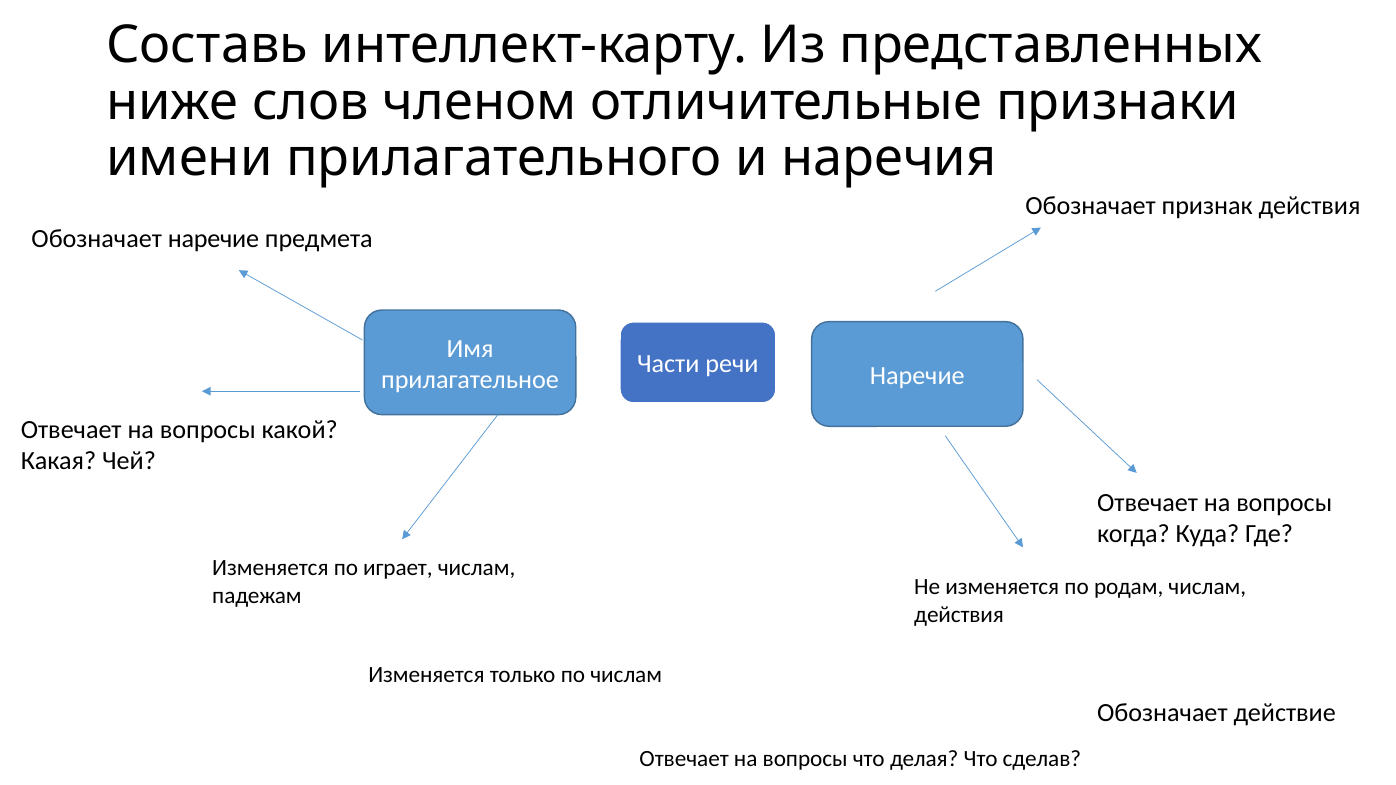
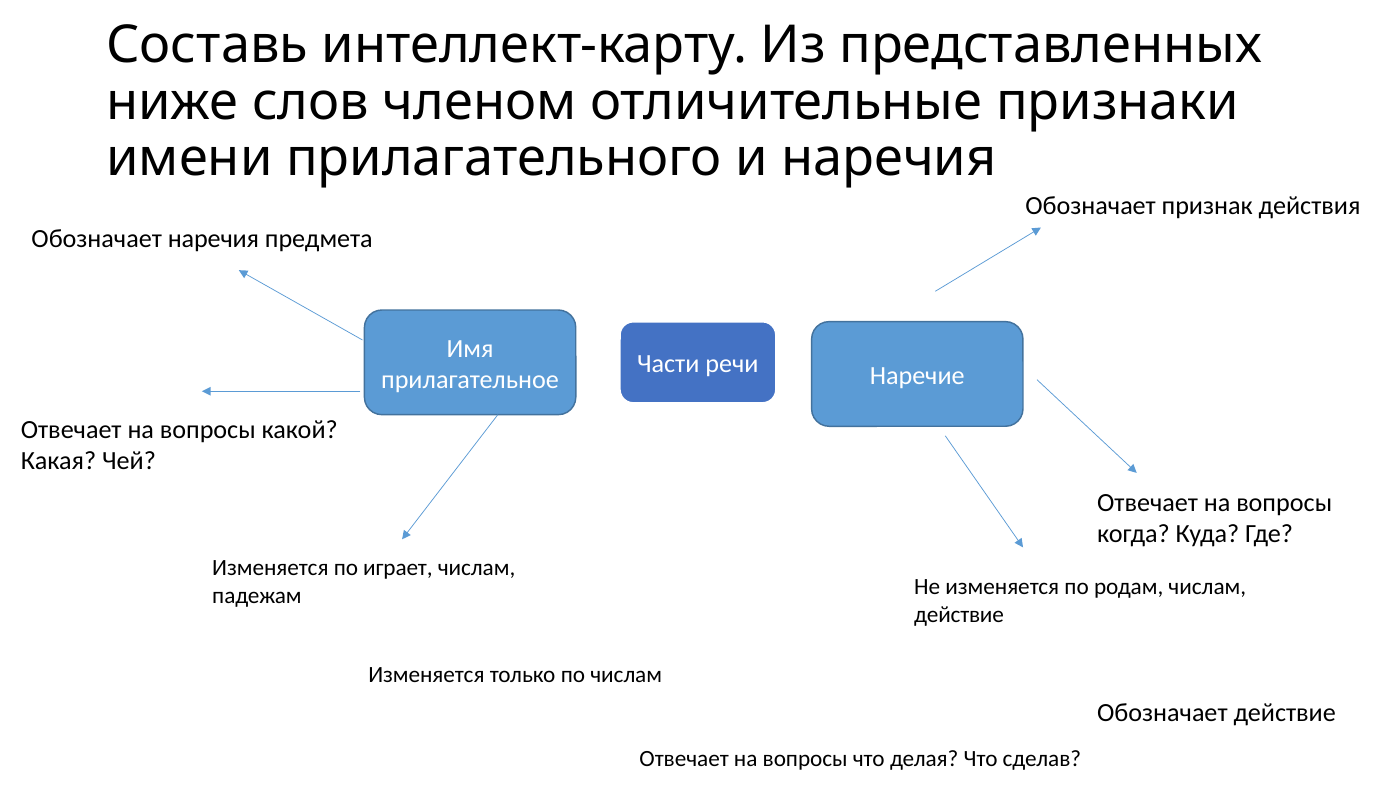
Обозначает наречие: наречие -> наречия (213, 239)
действия: действия -> действие (959, 615)
